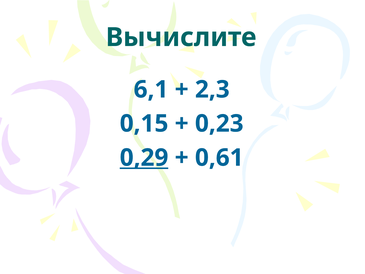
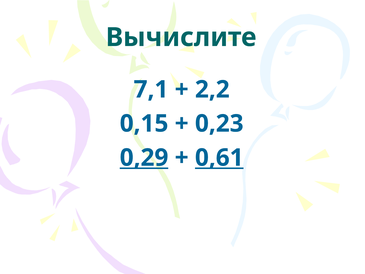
6,1: 6,1 -> 7,1 (151, 89)
2,3: 2,3 -> 2,2 (212, 89)
0,61 underline: none -> present (219, 158)
